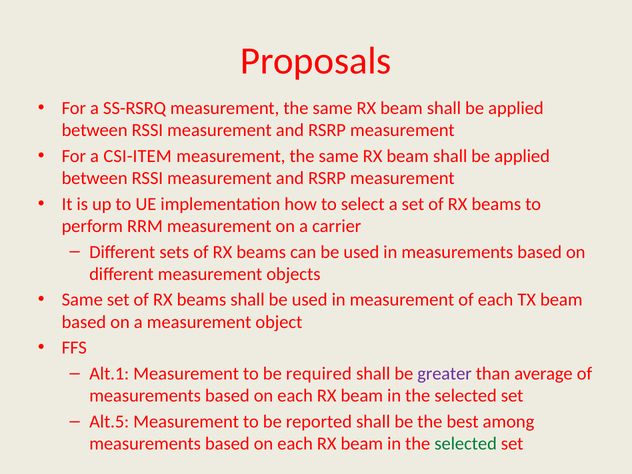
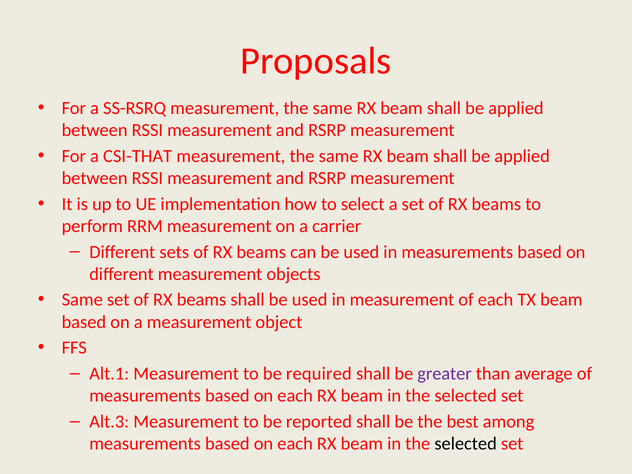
CSI-ITEM: CSI-ITEM -> CSI-THAT (138, 156)
Alt.5: Alt.5 -> Alt.3 (109, 422)
selected colour: green -> black (466, 444)
